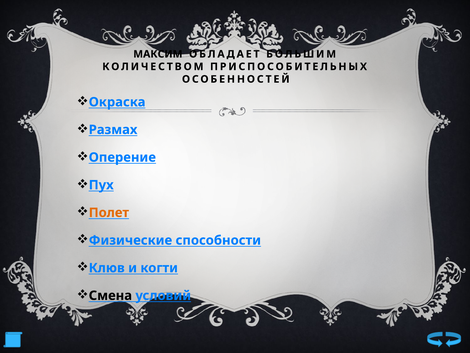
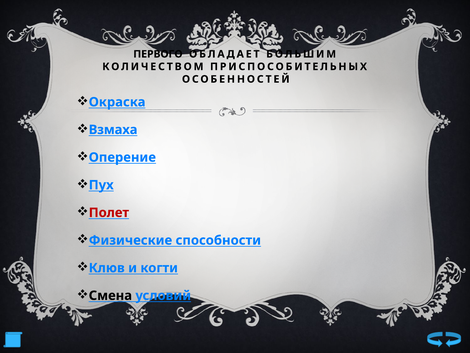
МАКСИМ: МАКСИМ -> ПЕРВОГО (158, 54)
Размах: Размах -> Взмаха (113, 130)
Полет colour: orange -> red (109, 212)
